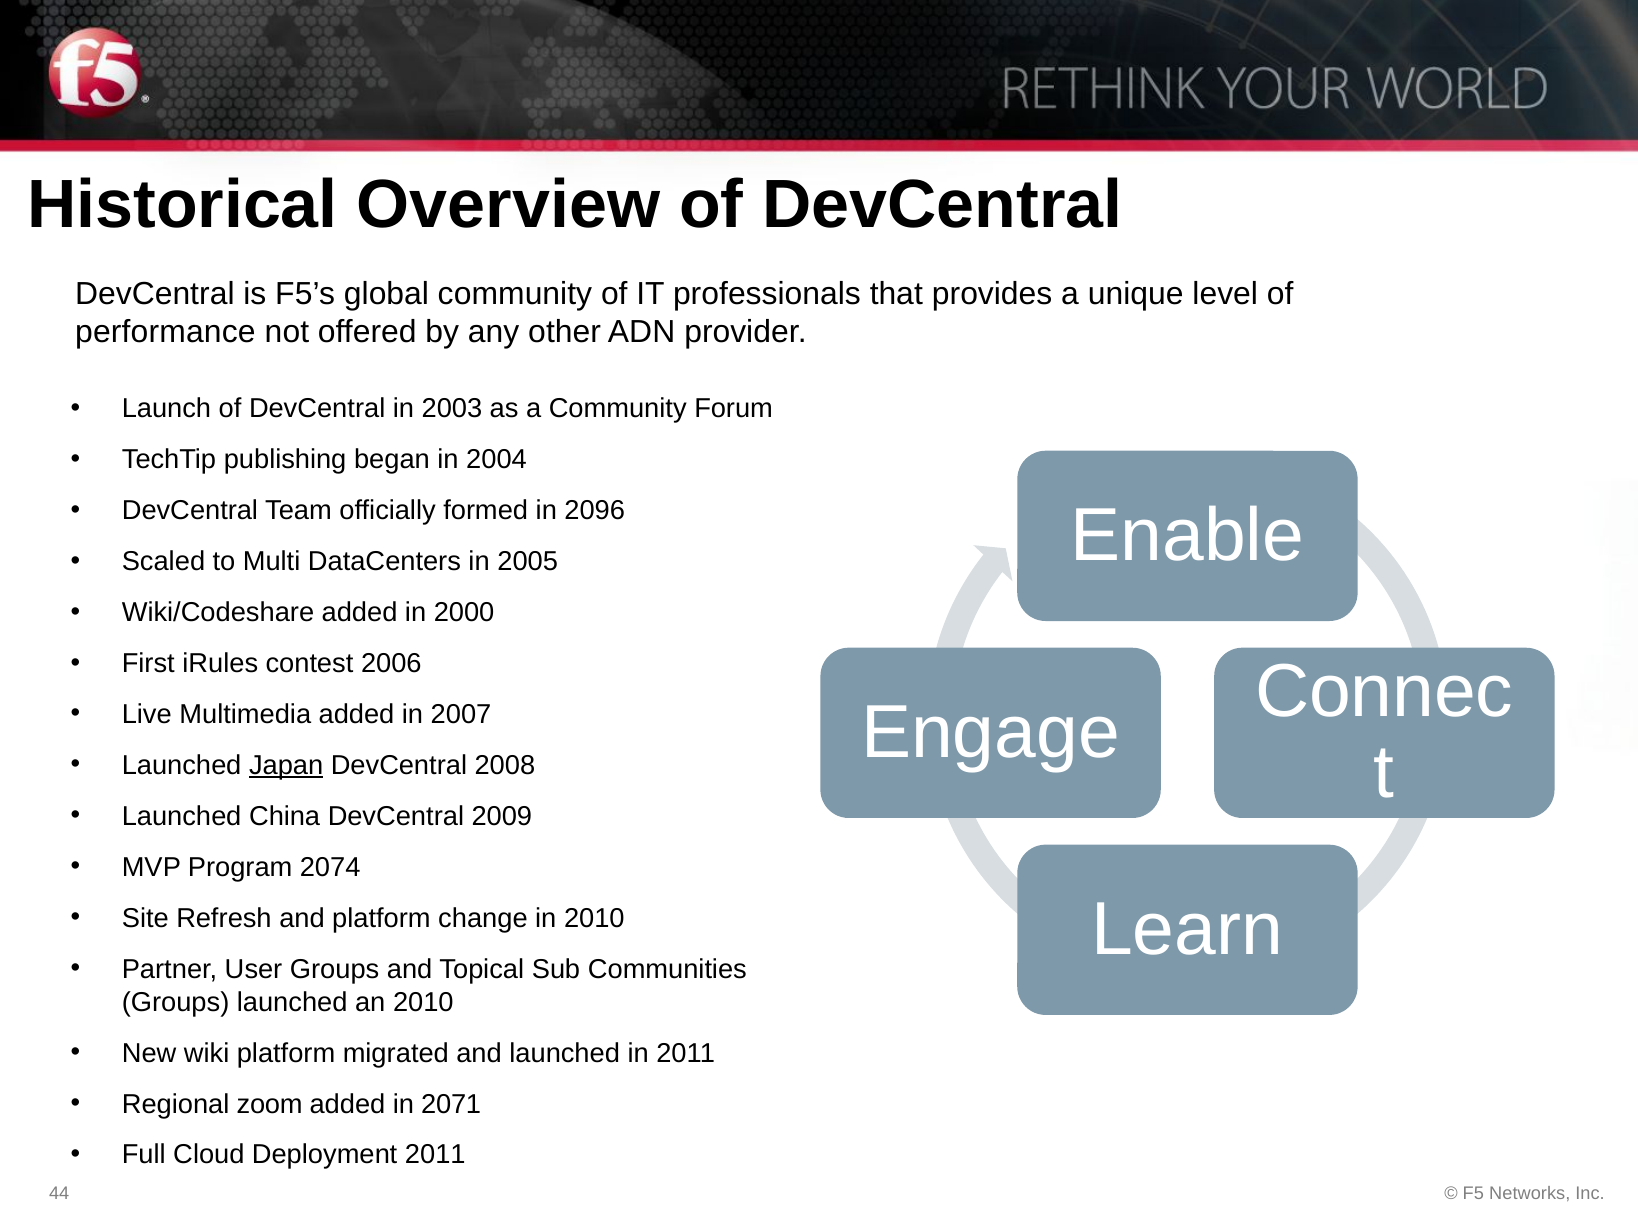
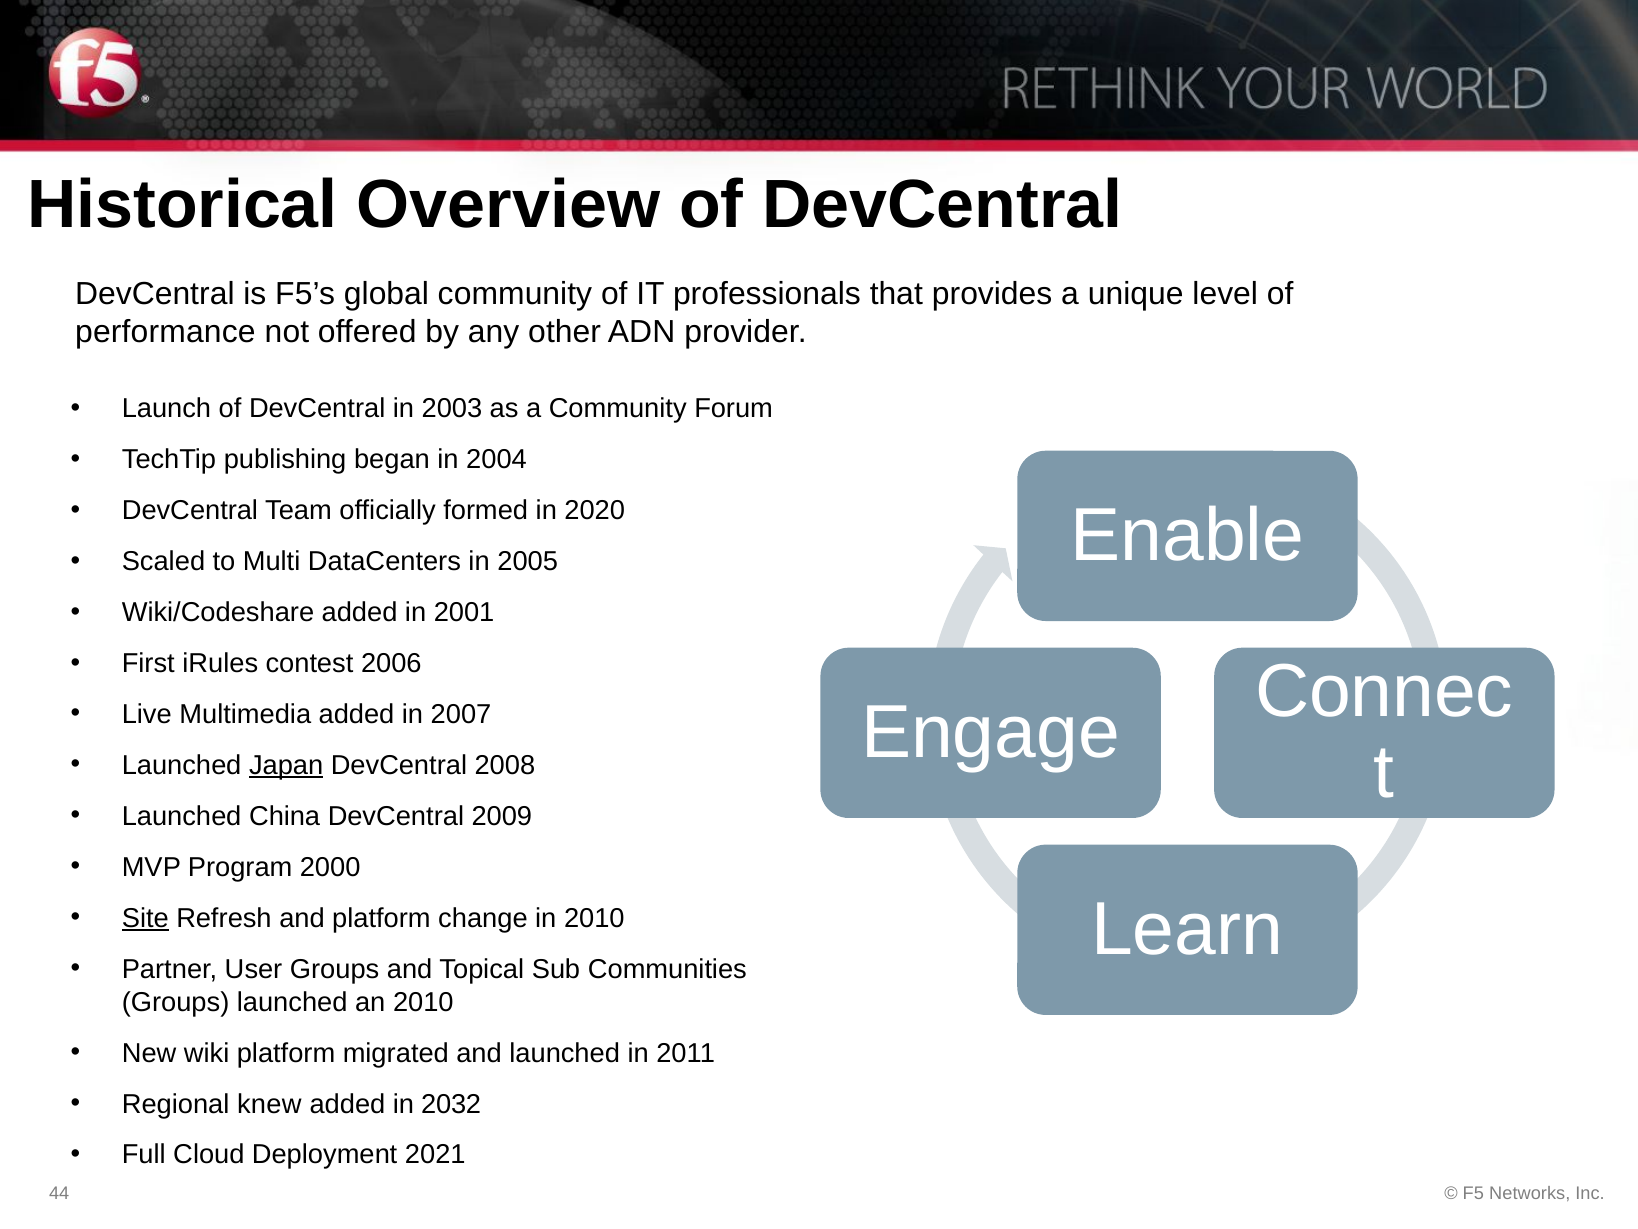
2096: 2096 -> 2020 (595, 510)
2000: 2000 -> 2001 (464, 612)
2074: 2074 -> 2000 (330, 867)
Site underline: none -> present (145, 918)
zoom: zoom -> knew (269, 1104)
2071: 2071 -> 2032 (451, 1104)
Deployment 2011: 2011 -> 2021 (435, 1154)
